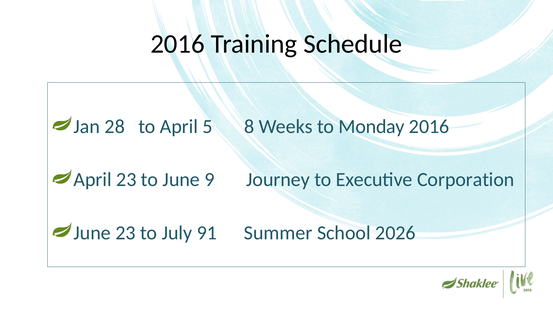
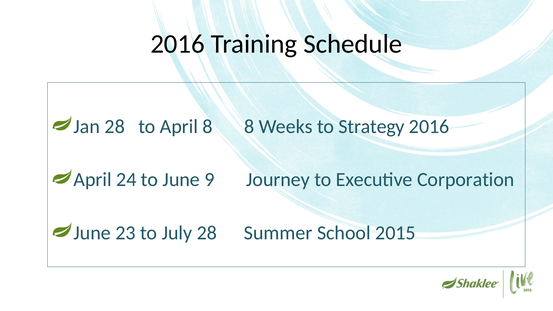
April 5: 5 -> 8 (208, 127)
Monday: Monday -> Strategy (372, 127)
April 23: 23 -> 24 (126, 180)
July 91: 91 -> 28 (207, 233)
2026: 2026 -> 2015 (396, 233)
